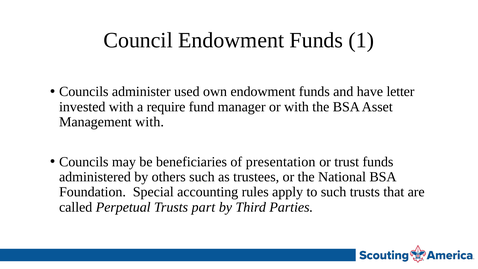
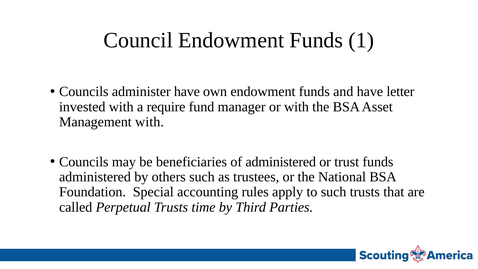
administer used: used -> have (187, 92)
of presentation: presentation -> administered (281, 162)
part: part -> time (204, 207)
